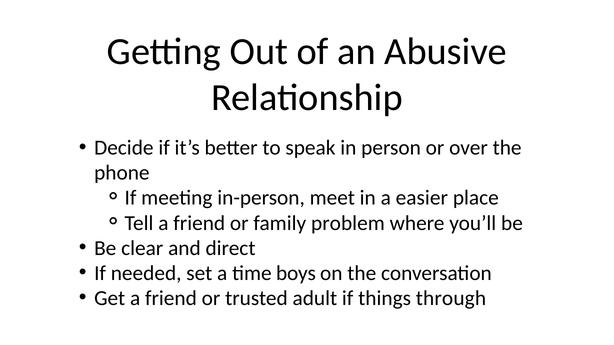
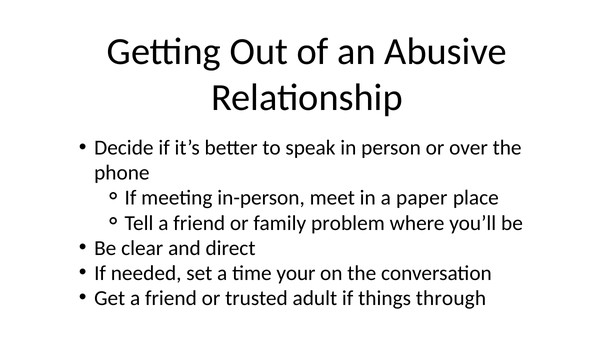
easier: easier -> paper (422, 198)
boys: boys -> your (296, 273)
